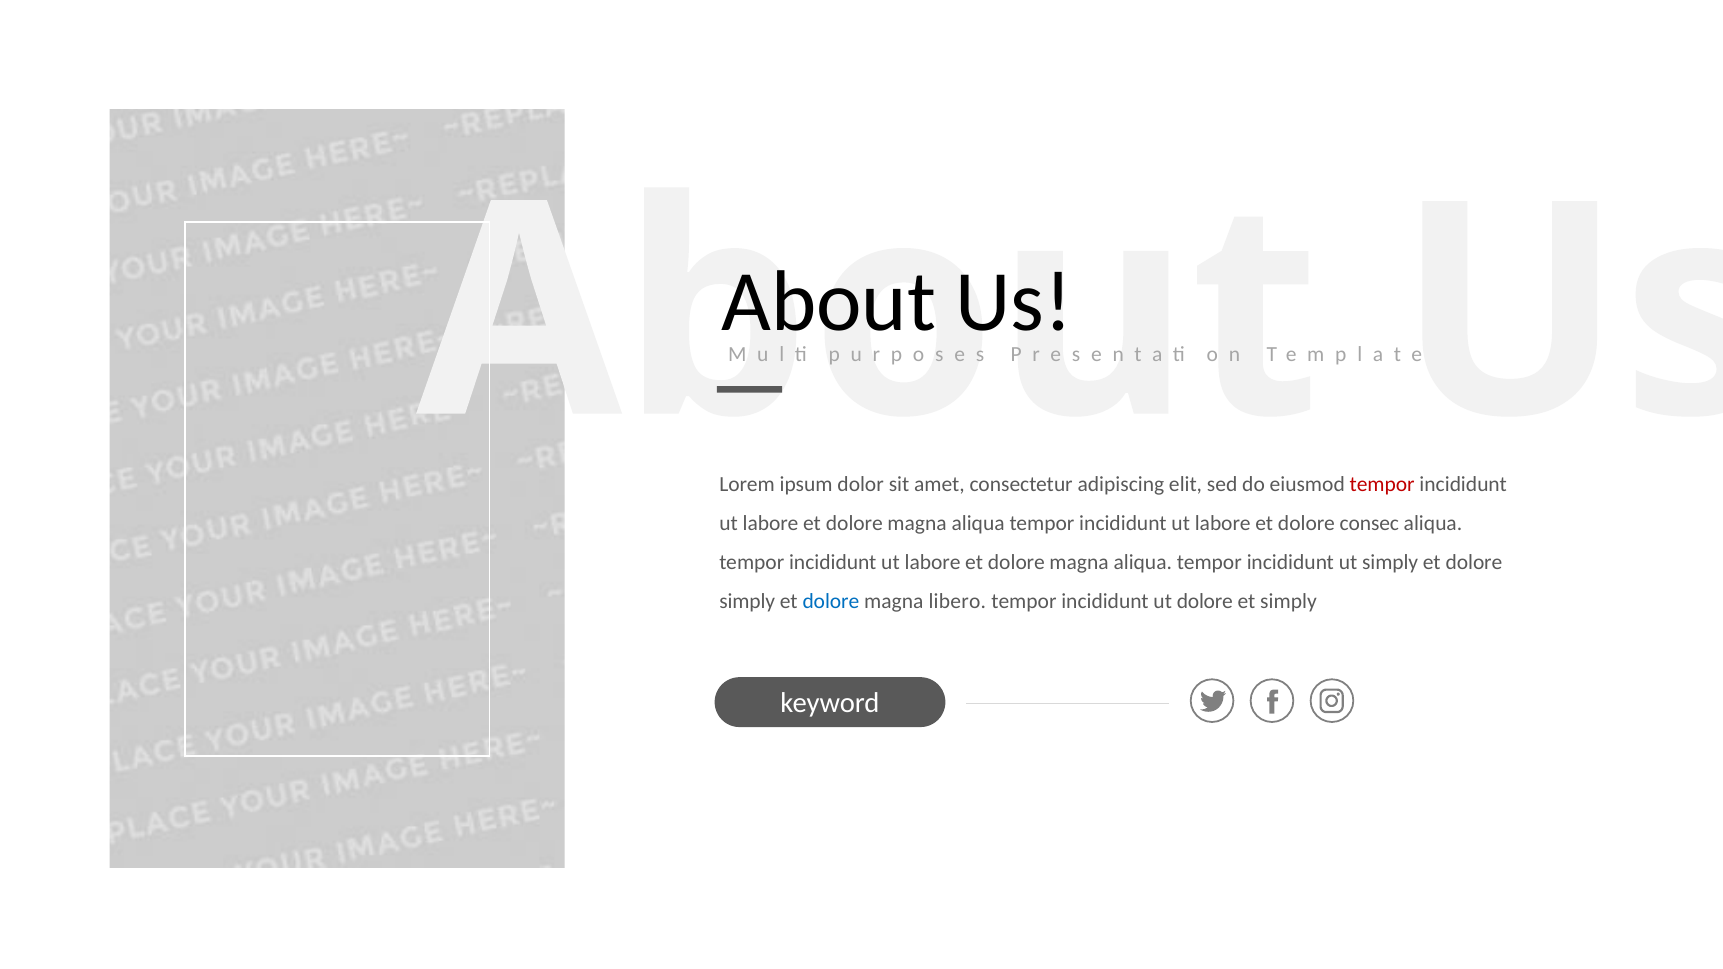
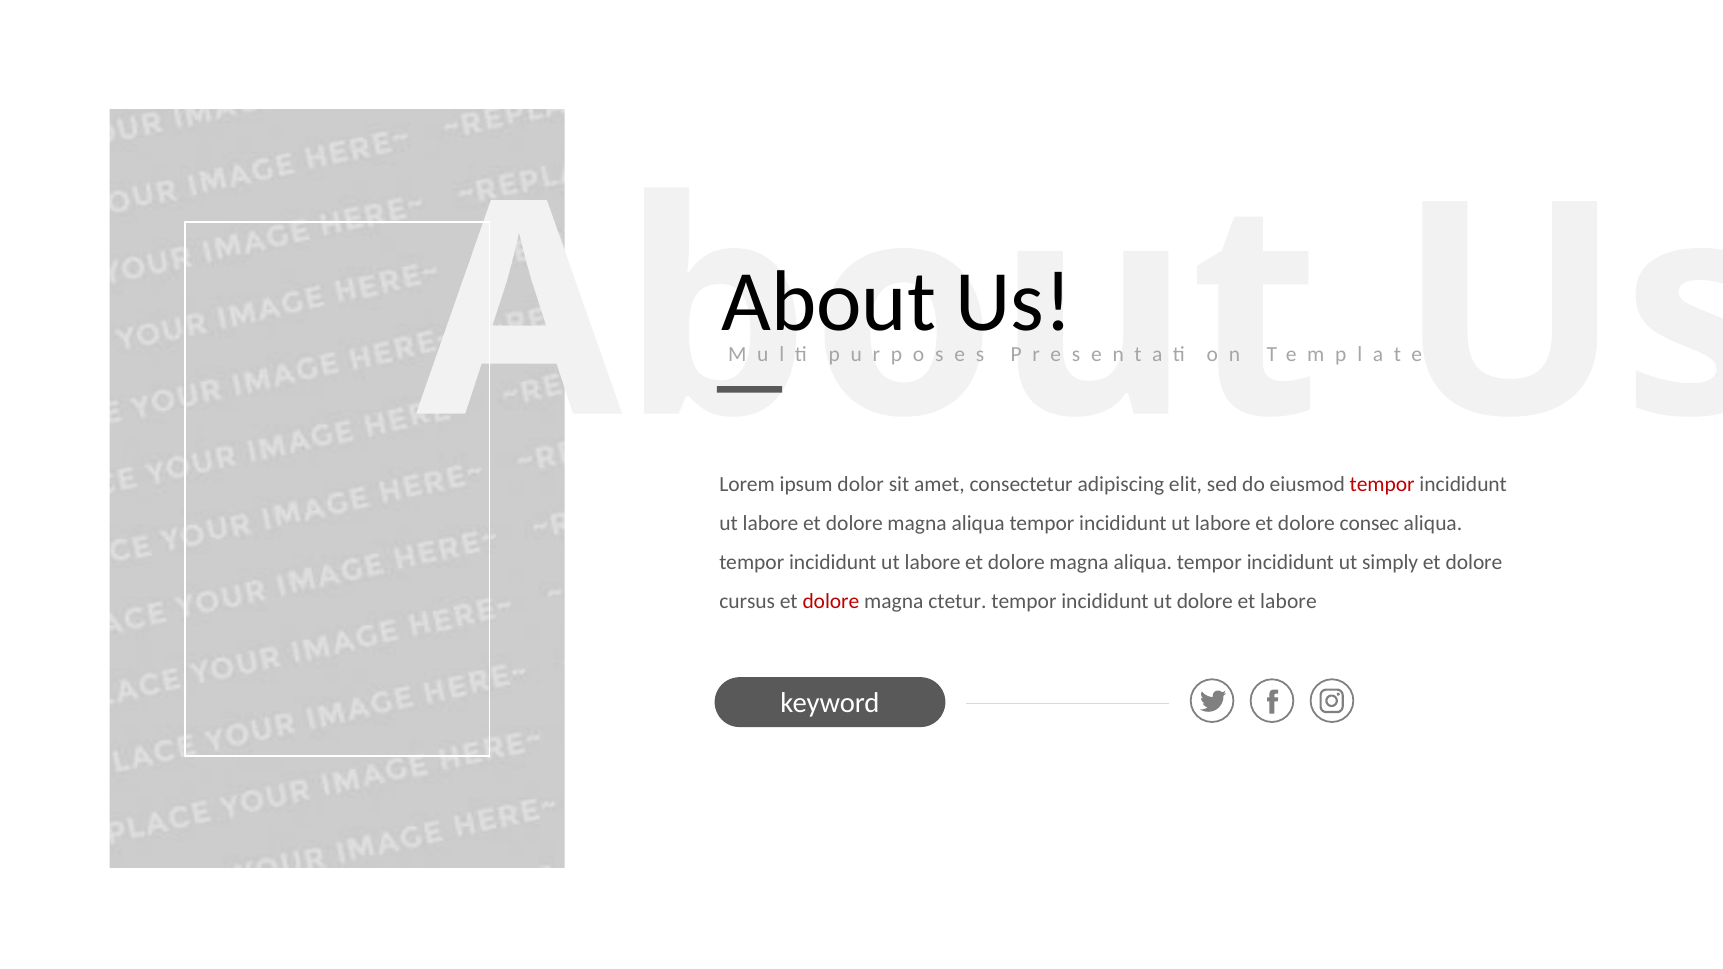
simply: simply -> cursus (747, 601)
dolore colour: blue -> red (831, 601)
libero: libero -> ctetur (957, 601)
et simply: simply -> labore (1288, 601)
